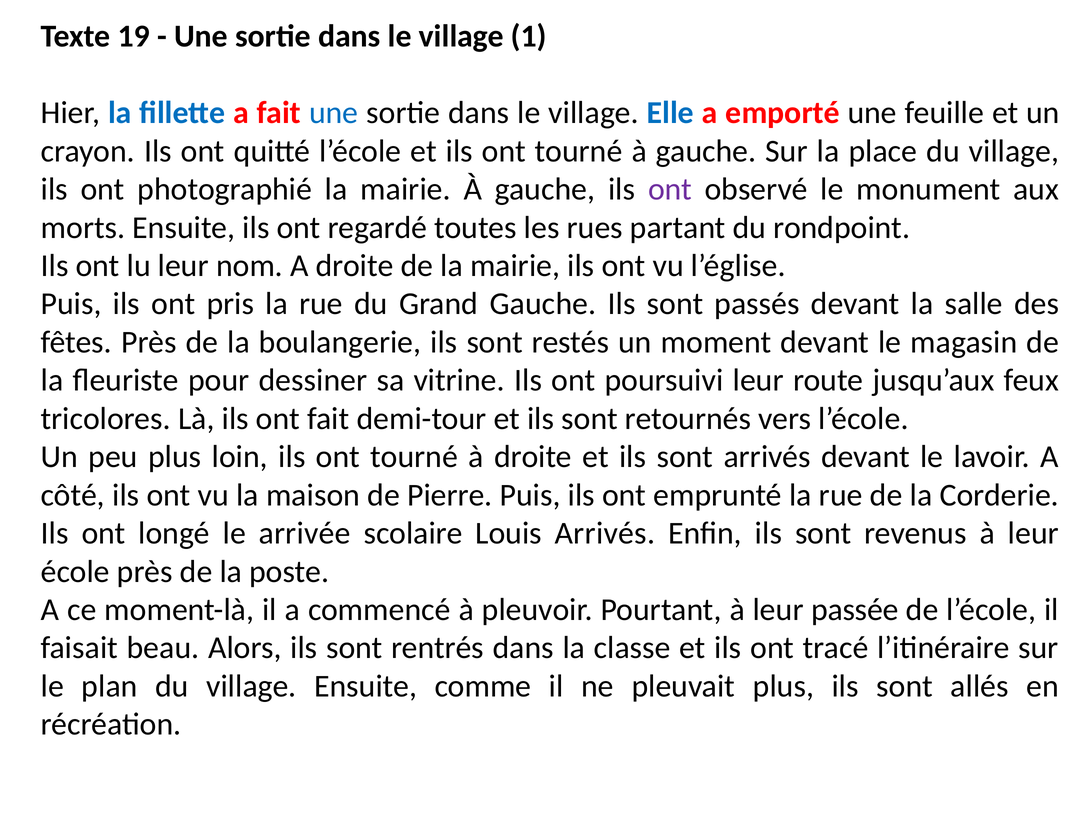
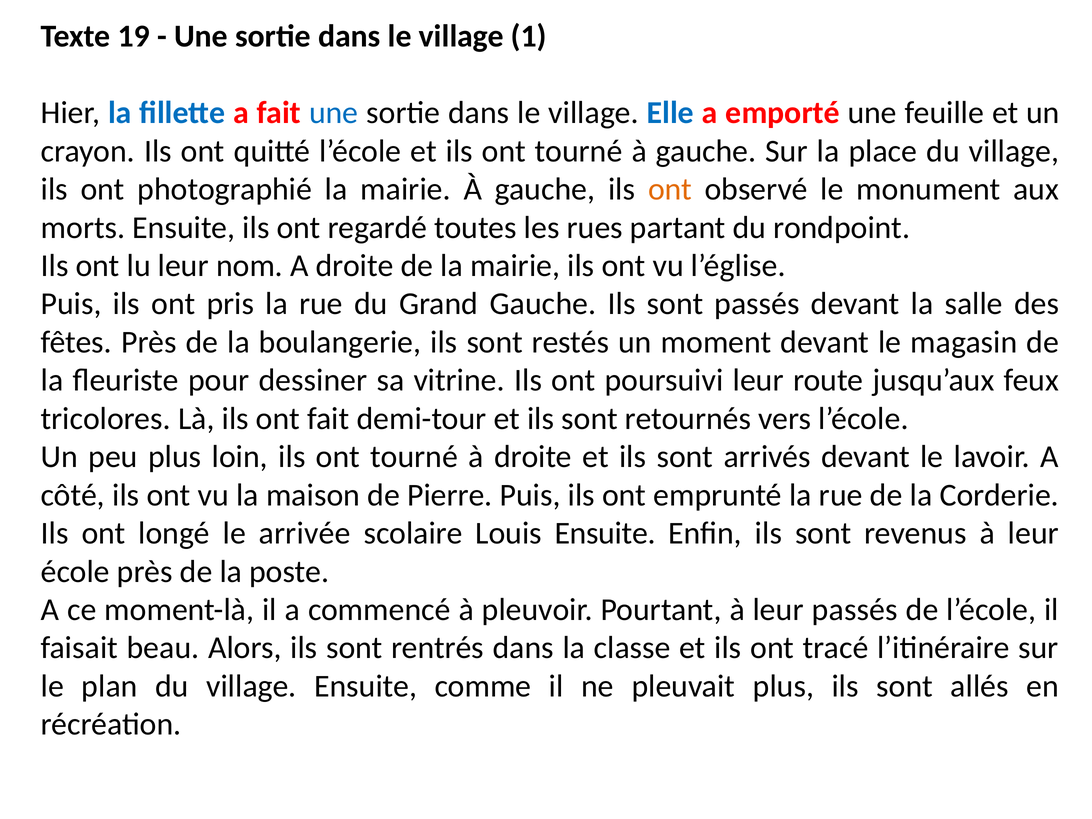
ont colour: purple -> orange (670, 189)
Louis Arrivés: Arrivés -> Ensuite (605, 533)
leur passée: passée -> passés (855, 610)
